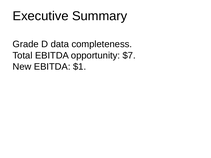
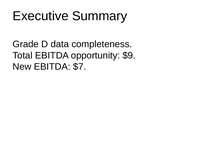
$7: $7 -> $9 (129, 56)
$1: $1 -> $7 (80, 67)
